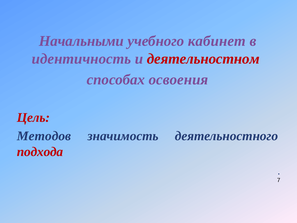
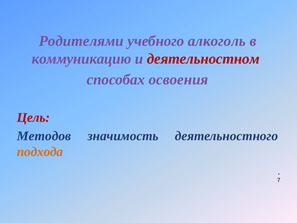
Начальными: Начальными -> Родителями (81, 41)
кабинет: кабинет -> алкоголь (217, 41)
идентичность: идентичность -> коммуникацию (82, 59)
подхода colour: red -> orange (40, 152)
